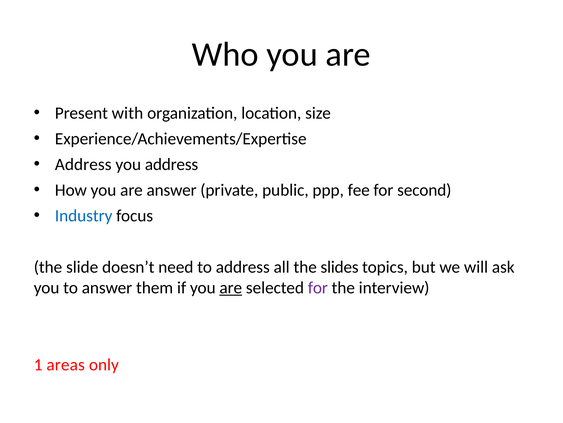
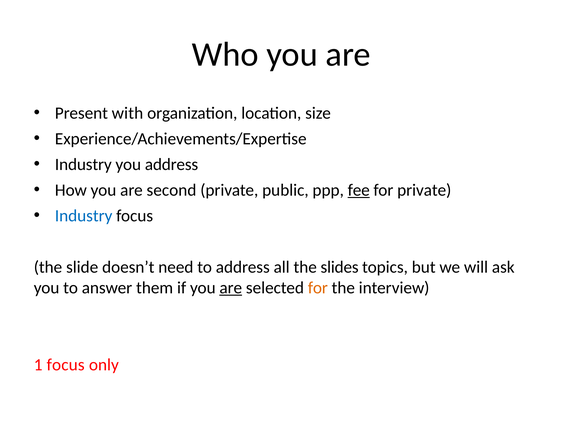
Address: Address -> Industry (83, 164)
are answer: answer -> second (171, 190)
fee underline: none -> present (359, 190)
for second: second -> private (424, 190)
for colour: purple -> orange (318, 287)
1 areas: areas -> focus (66, 364)
